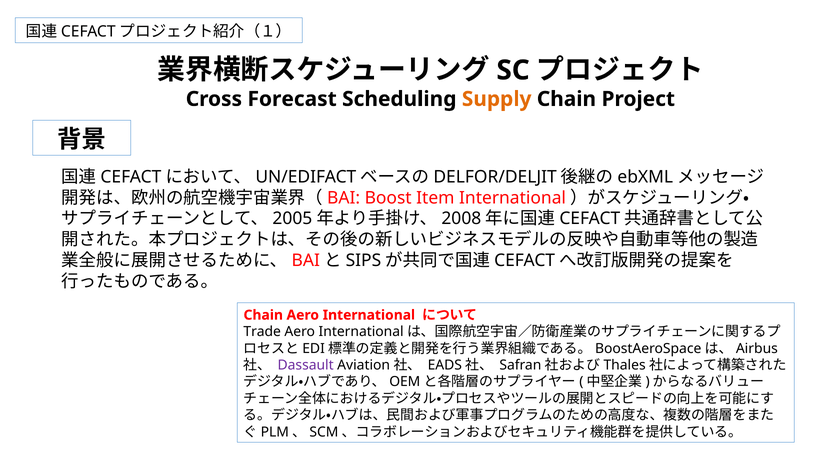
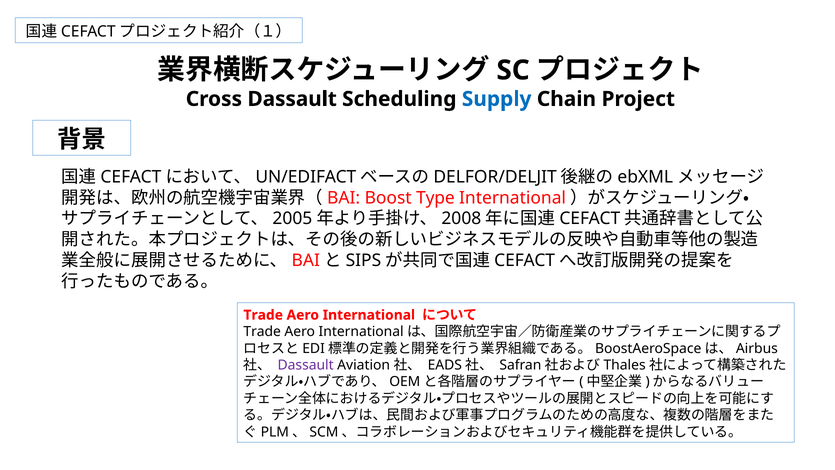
Cross Forecast: Forecast -> Dassault (292, 99)
Supply colour: orange -> blue (497, 99)
Item: Item -> Type (435, 198)
Chain: Chain -> Trade (263, 315)
